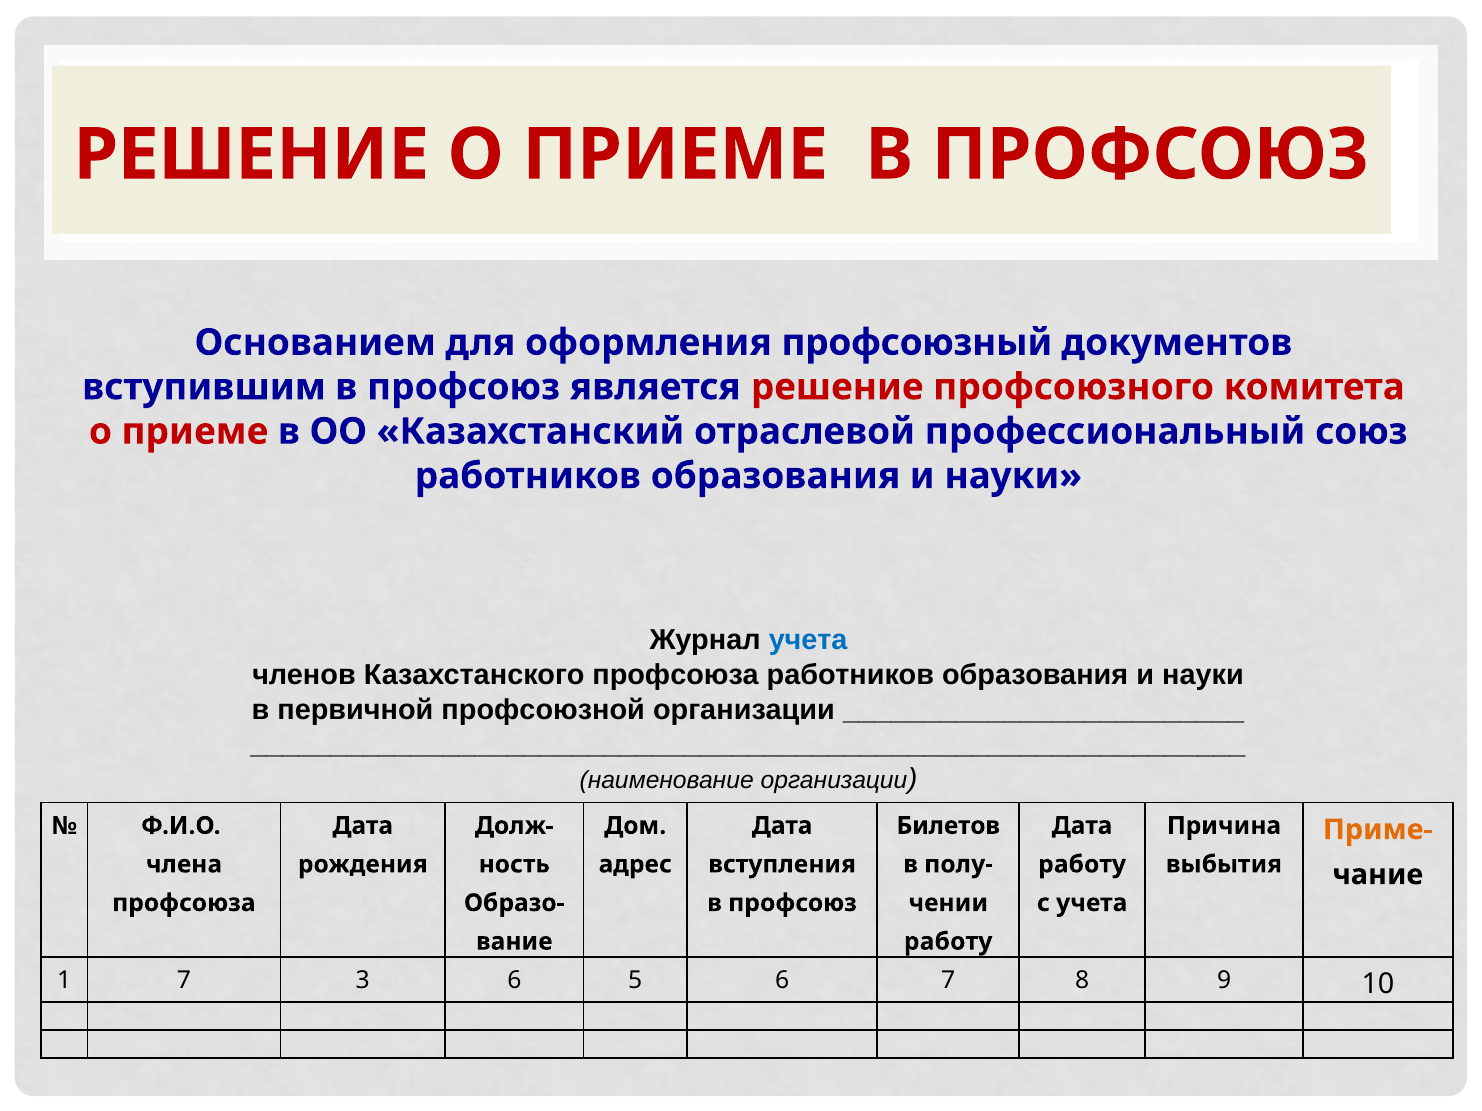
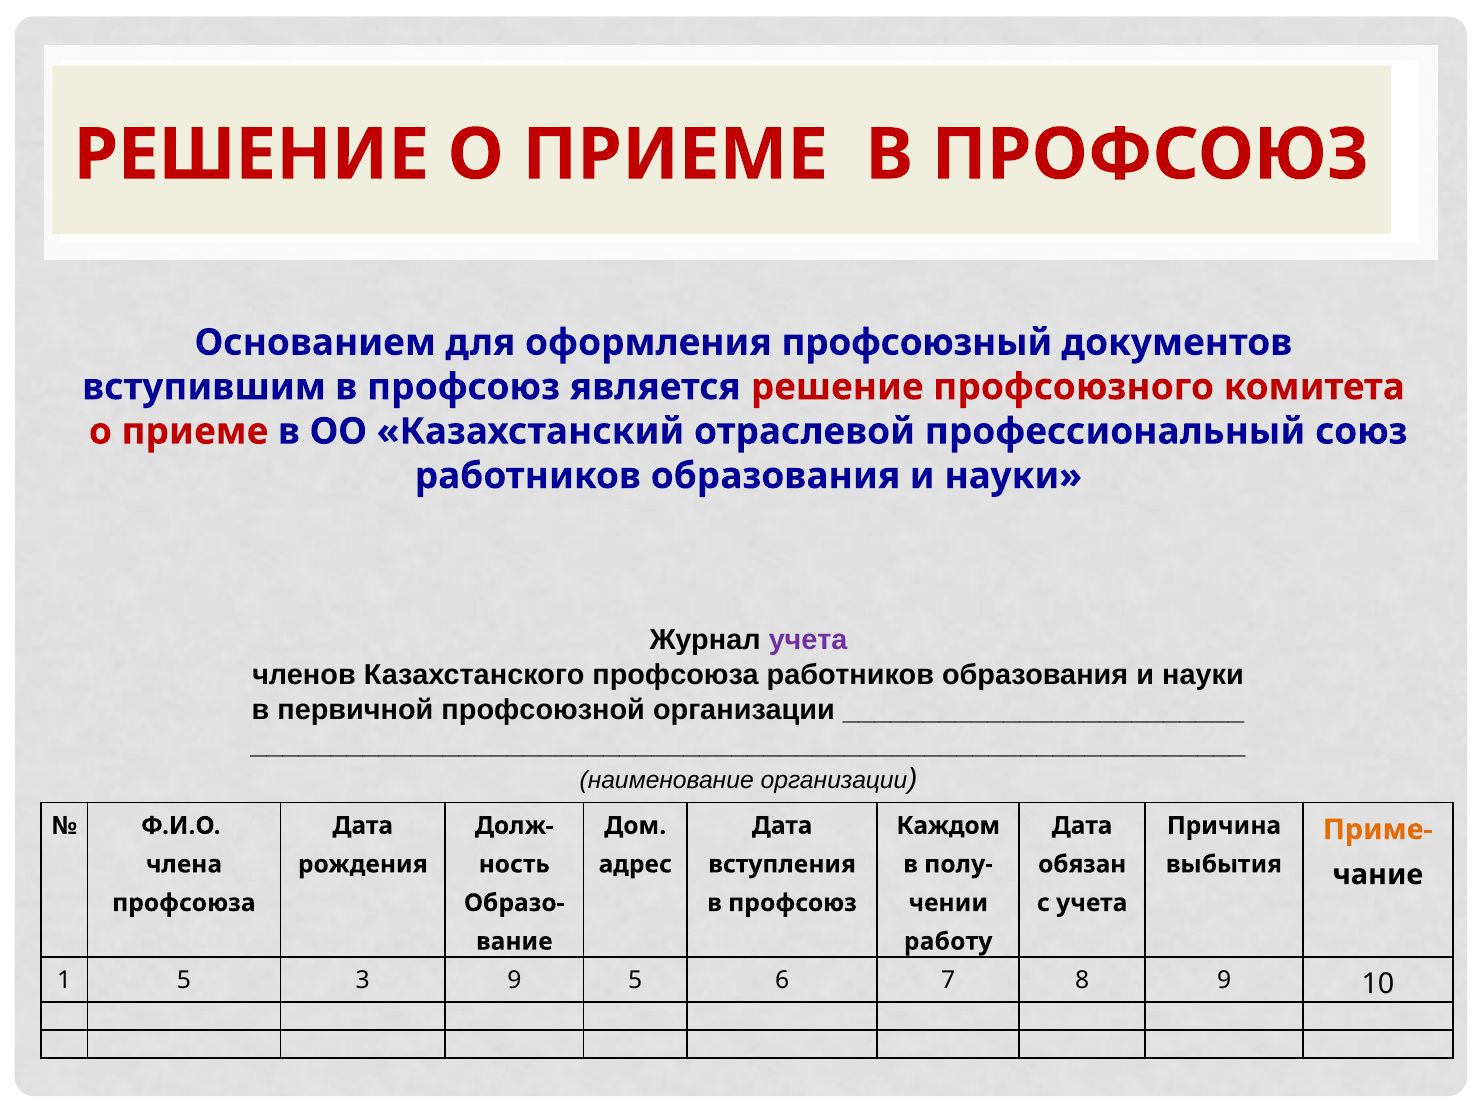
учета colour: blue -> purple (808, 641)
Билетов: Билетов -> Каждом (948, 826)
работу: работу -> обязан (1082, 865)
1 7: 7 -> 5 (184, 981)
3 6: 6 -> 9 (514, 981)
